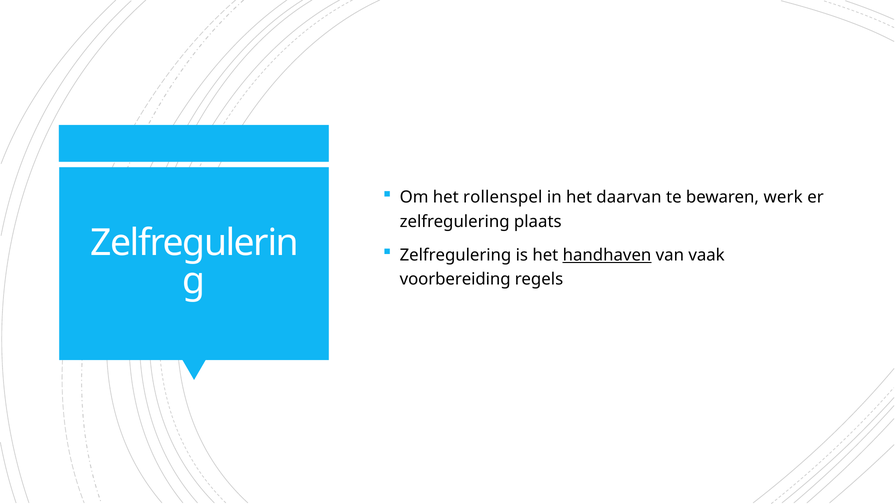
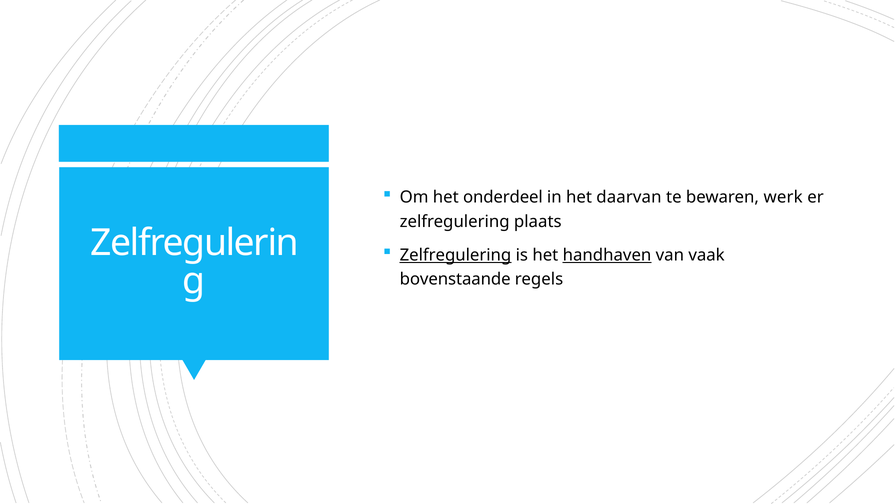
rollenspel: rollenspel -> onderdeel (503, 197)
Zelfregulering underline: none -> present (455, 255)
voorbereiding: voorbereiding -> bovenstaande (455, 279)
